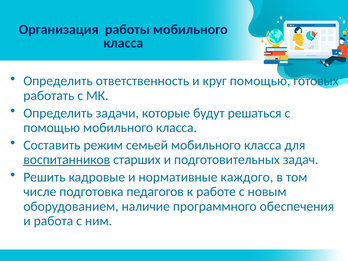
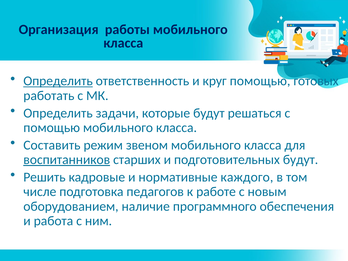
Определить underline: none -> present (58, 81)
семьей: семьей -> звеном (147, 145)
подготовительных задач: задач -> будут (301, 160)
